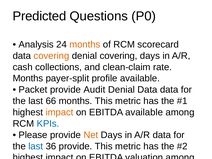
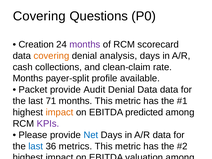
Predicted: Predicted -> Covering (39, 16)
Analysis: Analysis -> Creation (36, 44)
months colour: orange -> purple (85, 44)
denial covering: covering -> analysis (118, 56)
66: 66 -> 71 (51, 101)
EBITDA available: available -> predicted (144, 112)
KPIs colour: blue -> purple (48, 124)
Net colour: orange -> blue (91, 135)
36 provide: provide -> metrics (75, 146)
